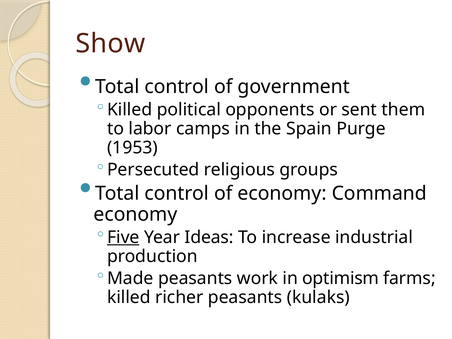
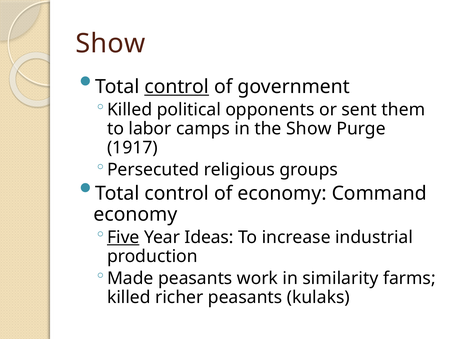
control underline: none -> present (177, 87)
the Spain: Spain -> Show (309, 129)
1953: 1953 -> 1917 (132, 148)
optimism: optimism -> similarity (340, 278)
